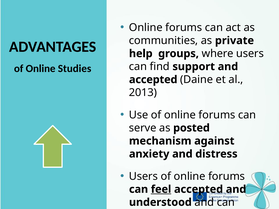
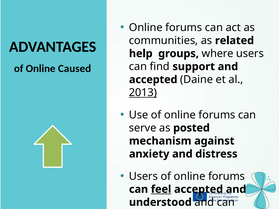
private: private -> related (234, 41)
Studies: Studies -> Caused (75, 69)
2013 underline: none -> present (143, 93)
